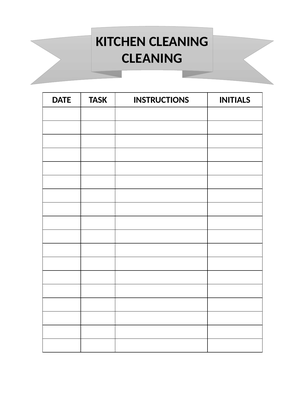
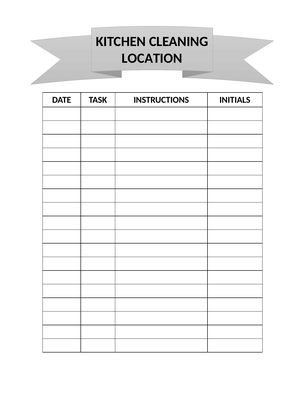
CLEANING: CLEANING -> LOCATION (152, 58)
